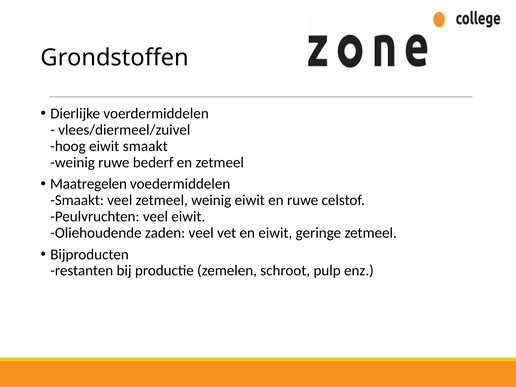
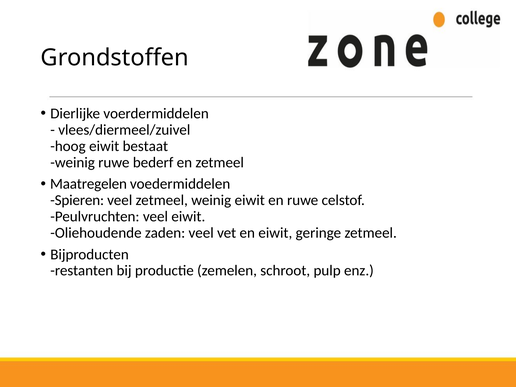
eiwit smaakt: smaakt -> bestaat (145, 146)
Smaakt: Smaakt -> Spieren (77, 200)
